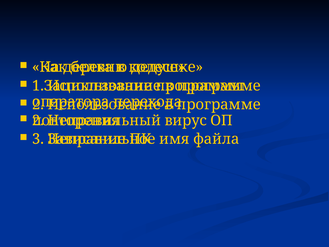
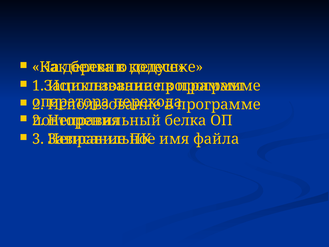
вирус: вирус -> белка (186, 120)
